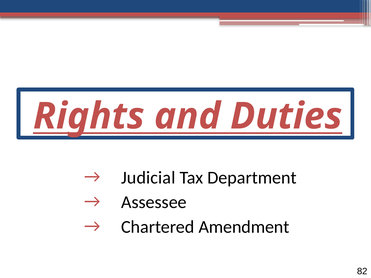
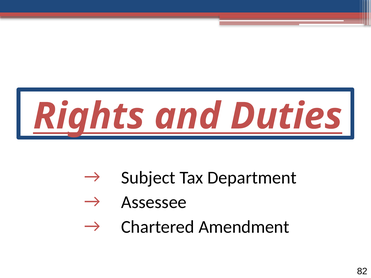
Judicial: Judicial -> Subject (148, 178)
